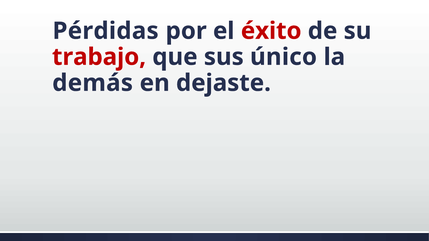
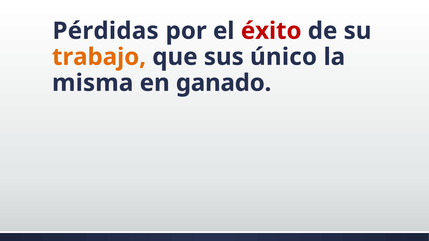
trabajo colour: red -> orange (99, 57)
demás: demás -> misma (93, 83)
dejaste: dejaste -> ganado (224, 83)
